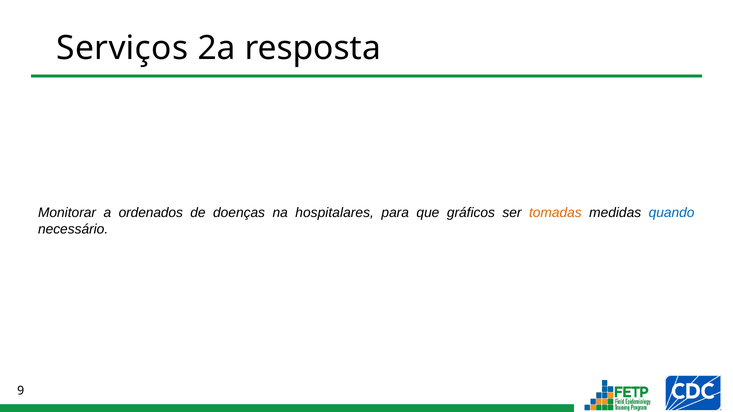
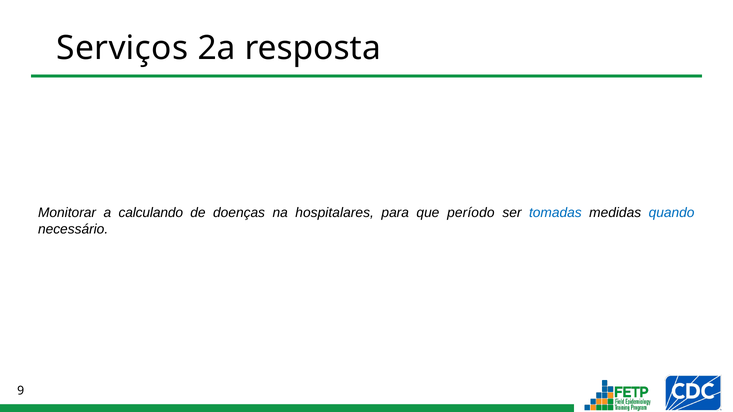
ordenados: ordenados -> calculando (151, 213)
gráficos: gráficos -> período (471, 213)
tomadas colour: orange -> blue (555, 213)
